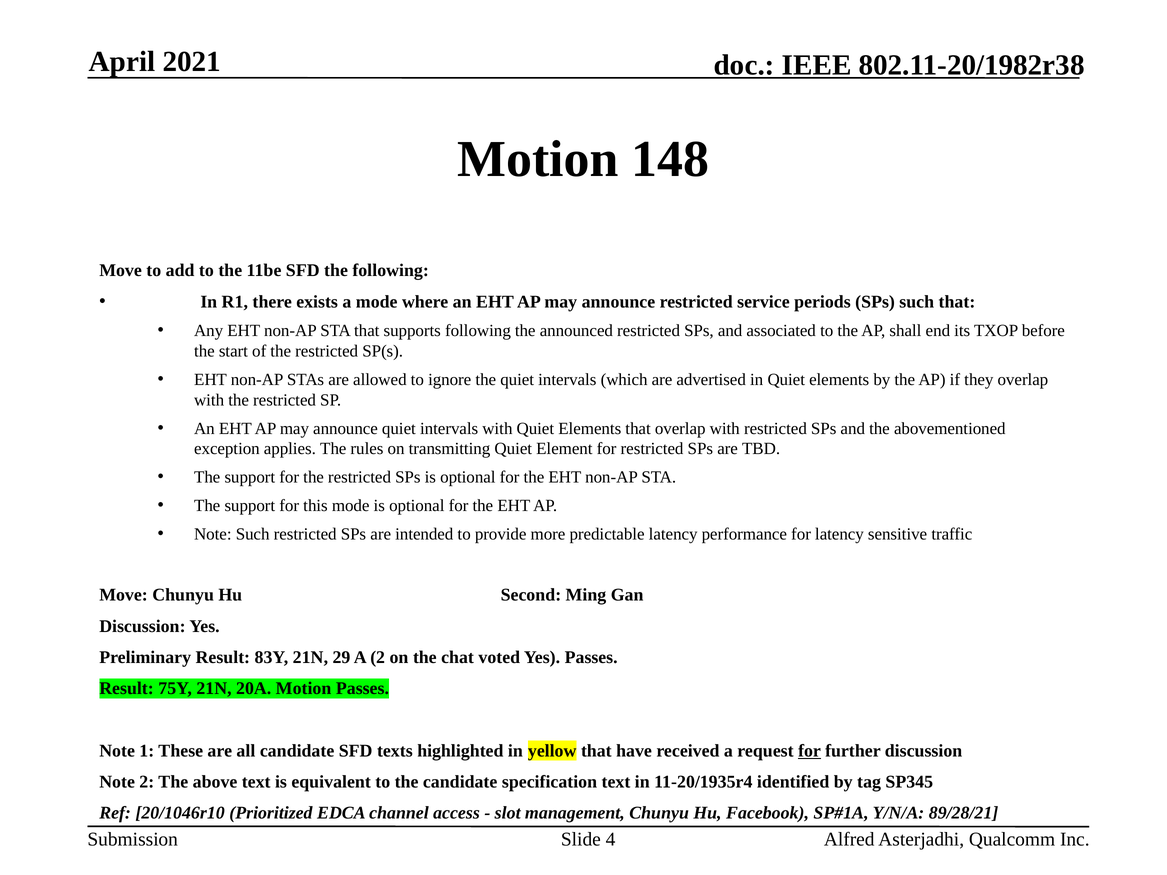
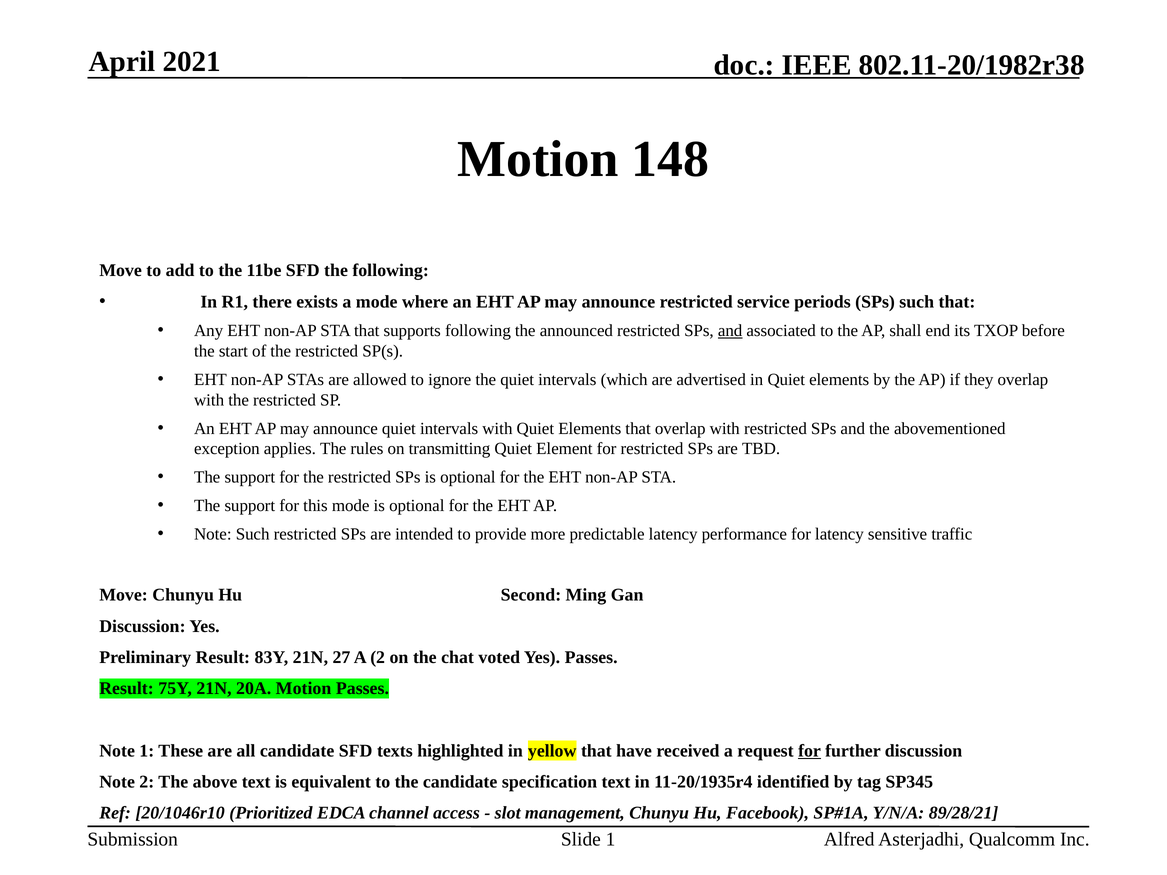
and underline: none -> present (730, 331)
29: 29 -> 27 (341, 658)
Slide 4: 4 -> 1 (611, 839)
